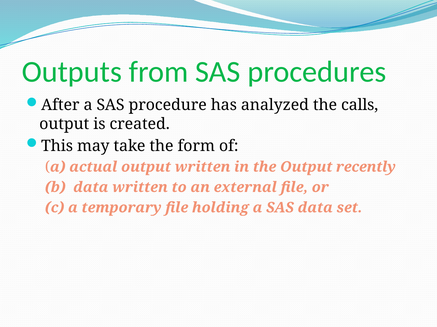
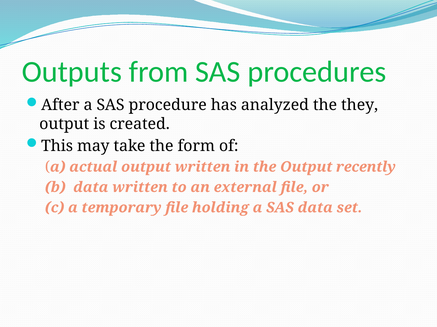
calls: calls -> they (360, 105)
